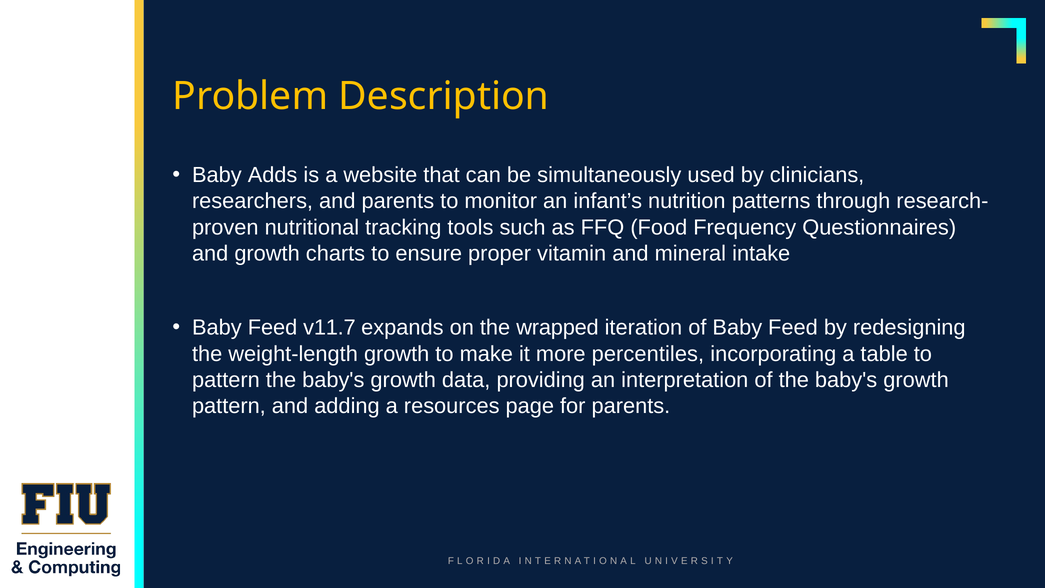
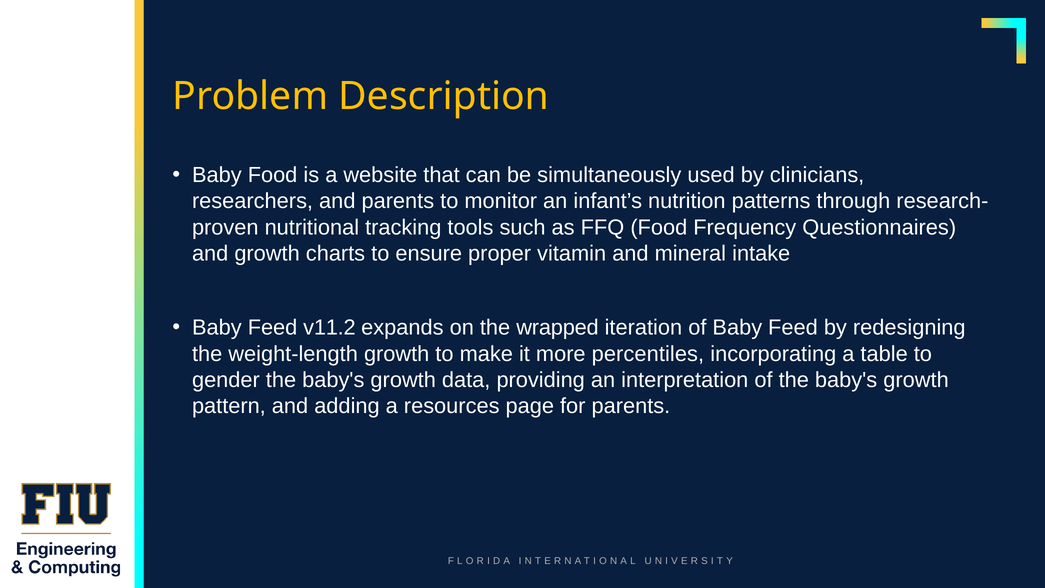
Baby Adds: Adds -> Food (273, 175)
v11.7: v11.7 -> v11.2 (329, 328)
pattern: pattern -> gender (226, 380)
